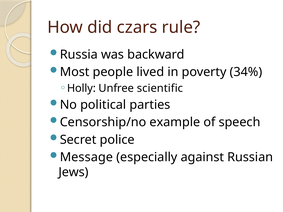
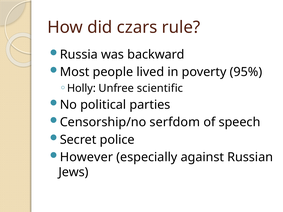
34%: 34% -> 95% (246, 72)
example: example -> serfdom (175, 122)
Message: Message -> However (86, 157)
